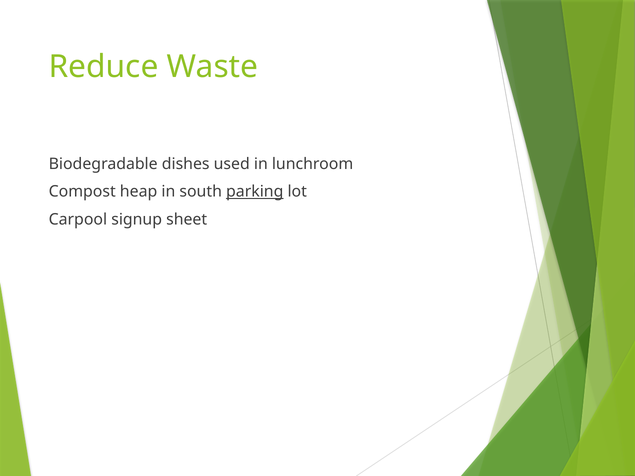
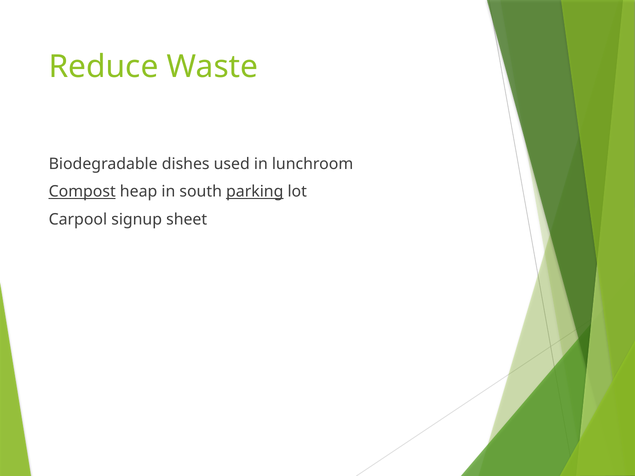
Compost underline: none -> present (82, 192)
